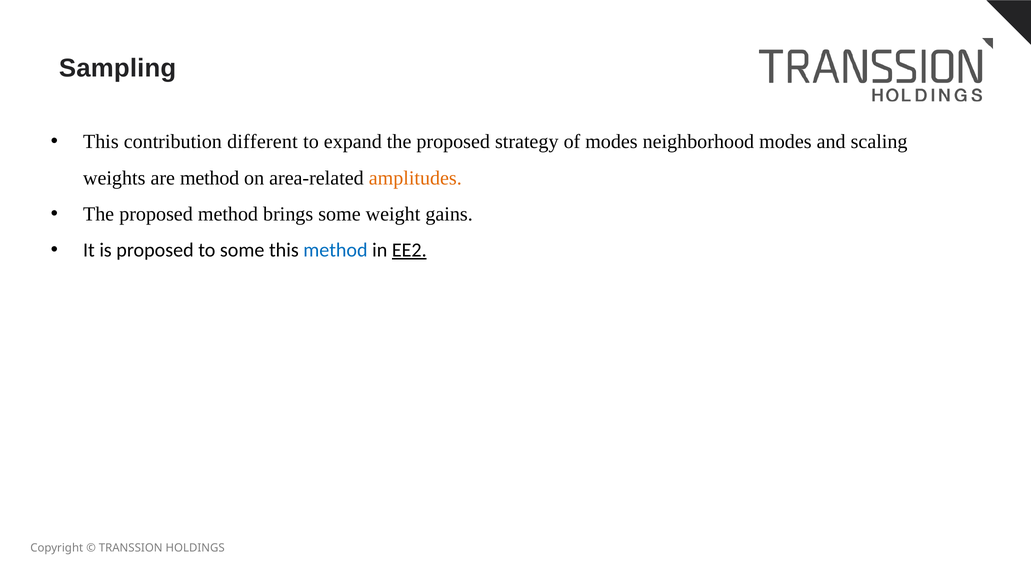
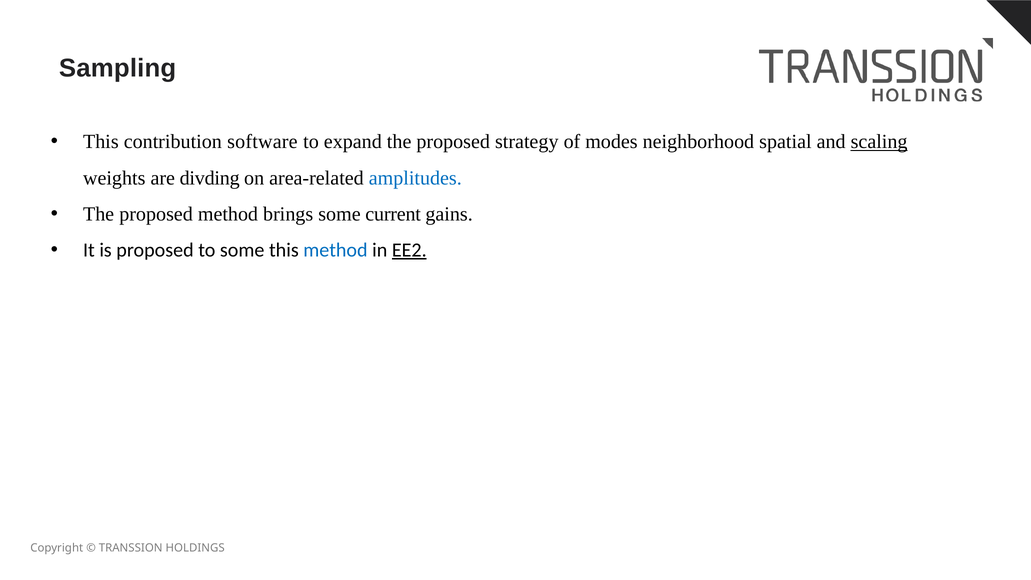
different: different -> software (262, 142)
neighborhood modes: modes -> spatial (785, 142)
scaling underline: none -> present (879, 142)
are method: method -> divding (210, 178)
amplitudes colour: orange -> blue (415, 178)
weight: weight -> current (393, 214)
